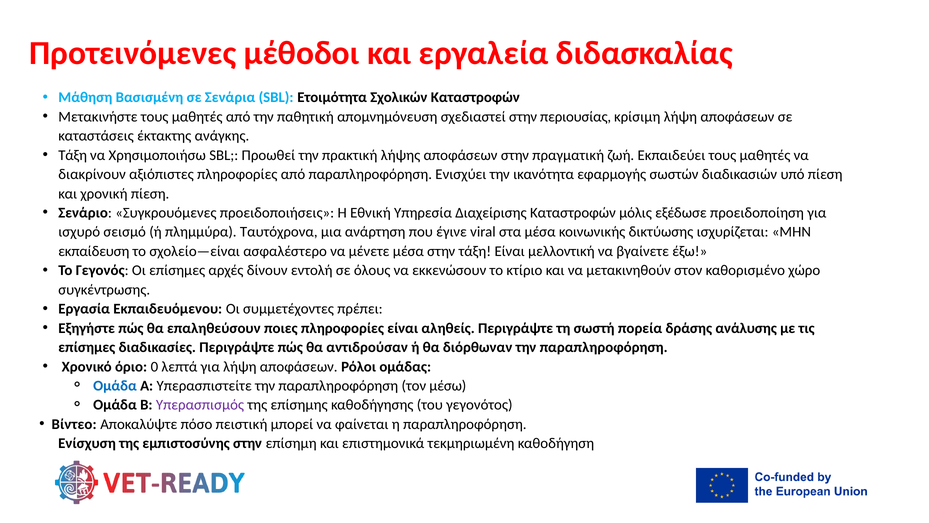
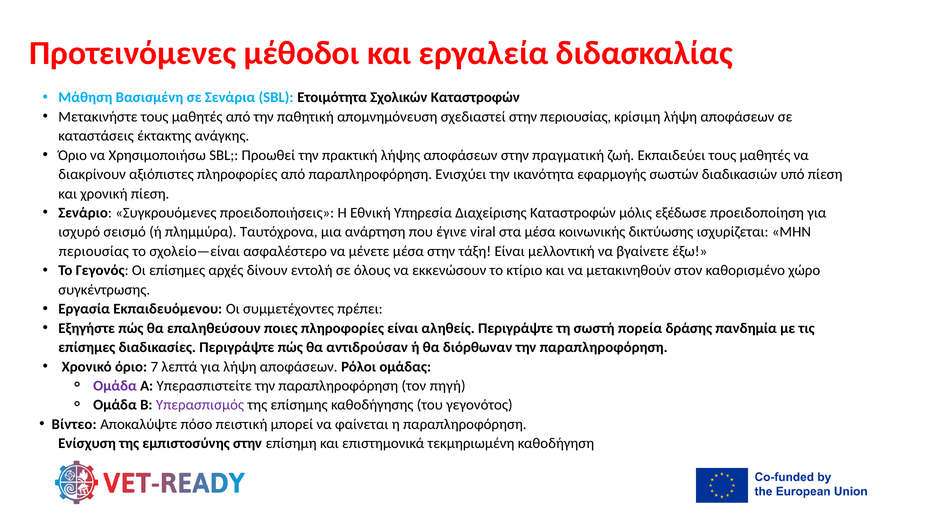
Τάξη: Τάξη -> Όριο (73, 155)
εκπαίδευση: εκπαίδευση -> περιουσίας (94, 251)
ανάλυσης: ανάλυσης -> πανδημία (746, 328)
0: 0 -> 7 (154, 366)
Ομάδα colour: blue -> purple (115, 386)
μέσω: μέσω -> πηγή (448, 386)
